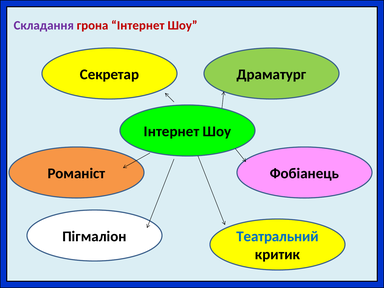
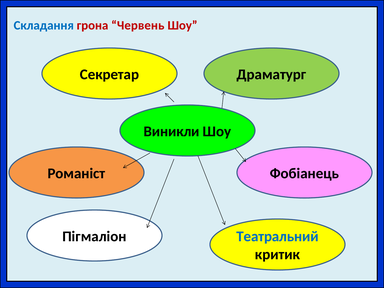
Складання colour: purple -> blue (44, 25)
грона Інтернет: Інтернет -> Червень (138, 25)
Інтернет: Інтернет -> Виникли (172, 132)
